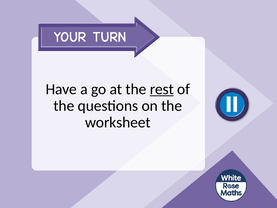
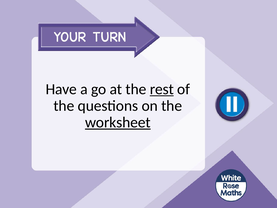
worksheet underline: none -> present (118, 122)
